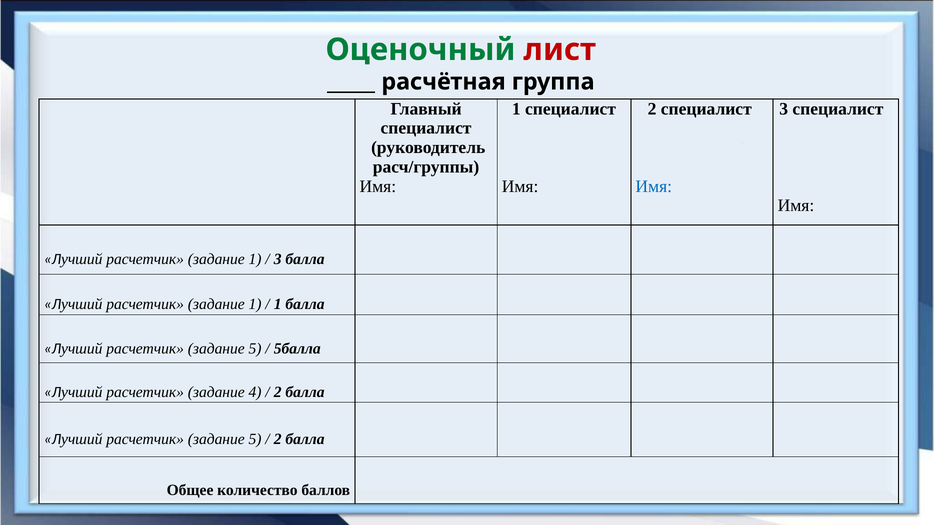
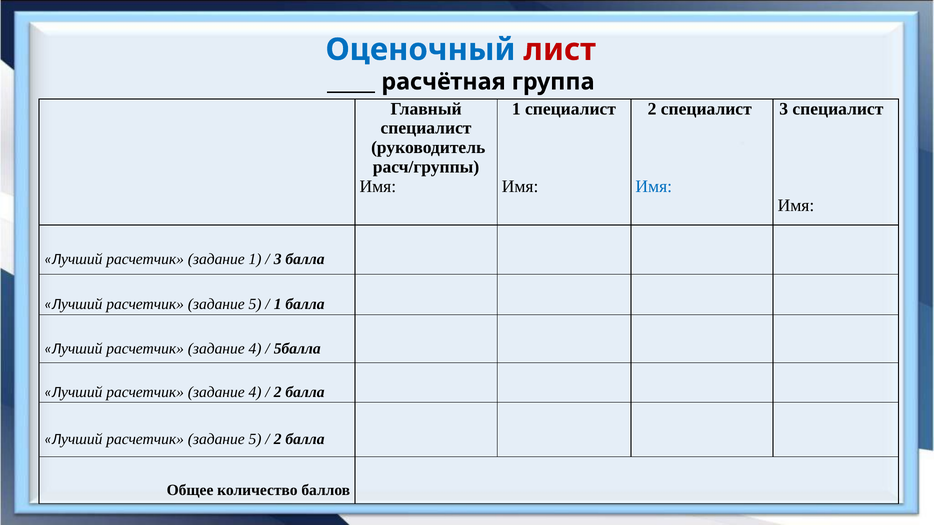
Оценочный colour: green -> blue (420, 50)
1: 1 -> 5 (255, 304)
5: 5 -> 4 (255, 349)
